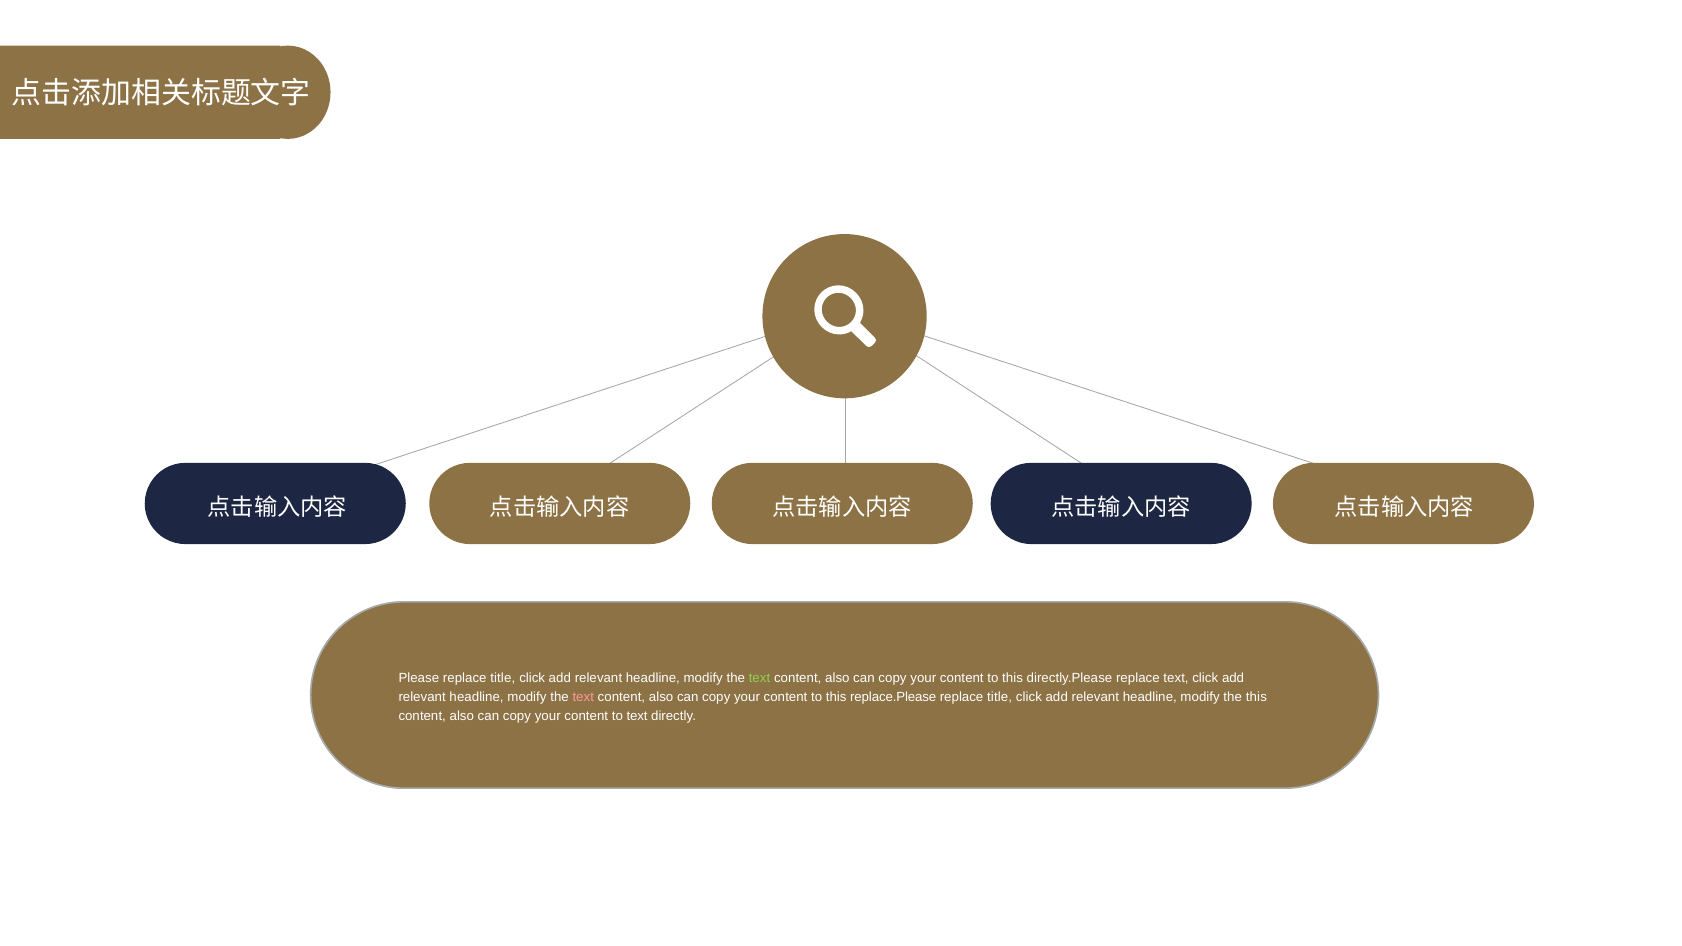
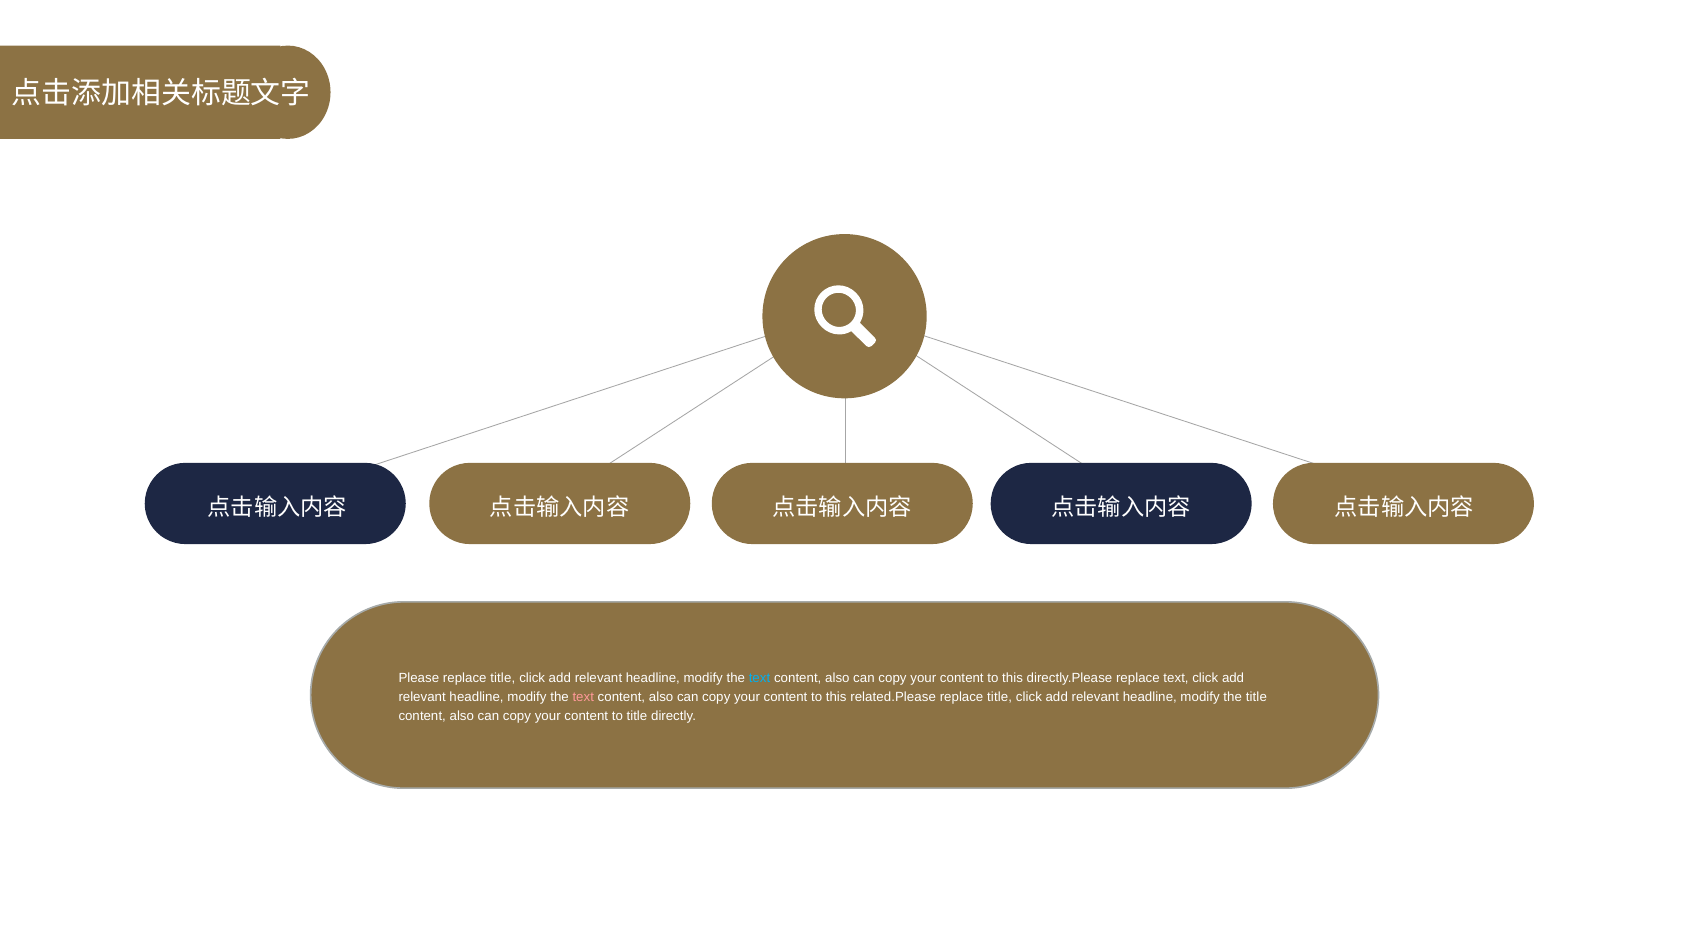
text colour: light green -> light blue (760, 679)
replace.Please: replace.Please -> related.Please (893, 698)
the this: this -> title (1256, 698)
to text: text -> title (637, 717)
